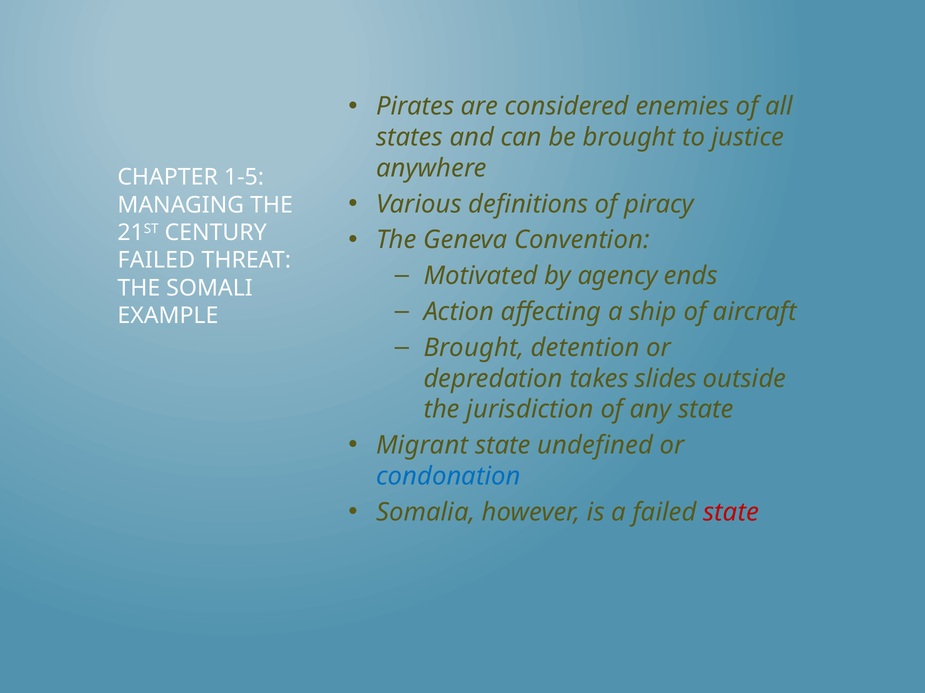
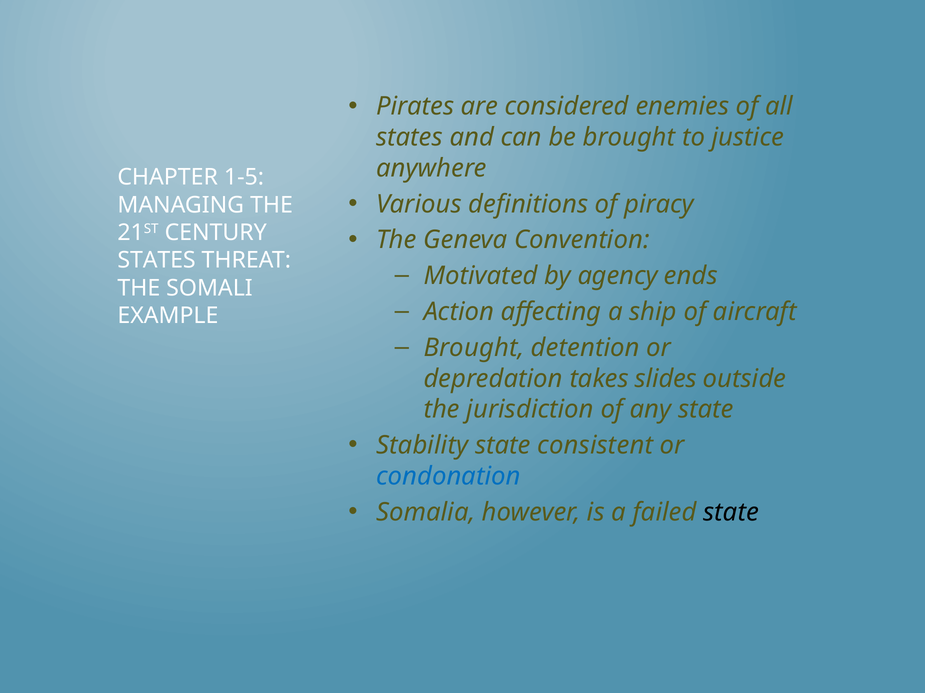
FAILED: FAILED -> STATES (157, 261)
Migrant: Migrant -> Stability (422, 446)
undefined: undefined -> consistent (595, 446)
state colour: red -> black (731, 513)
